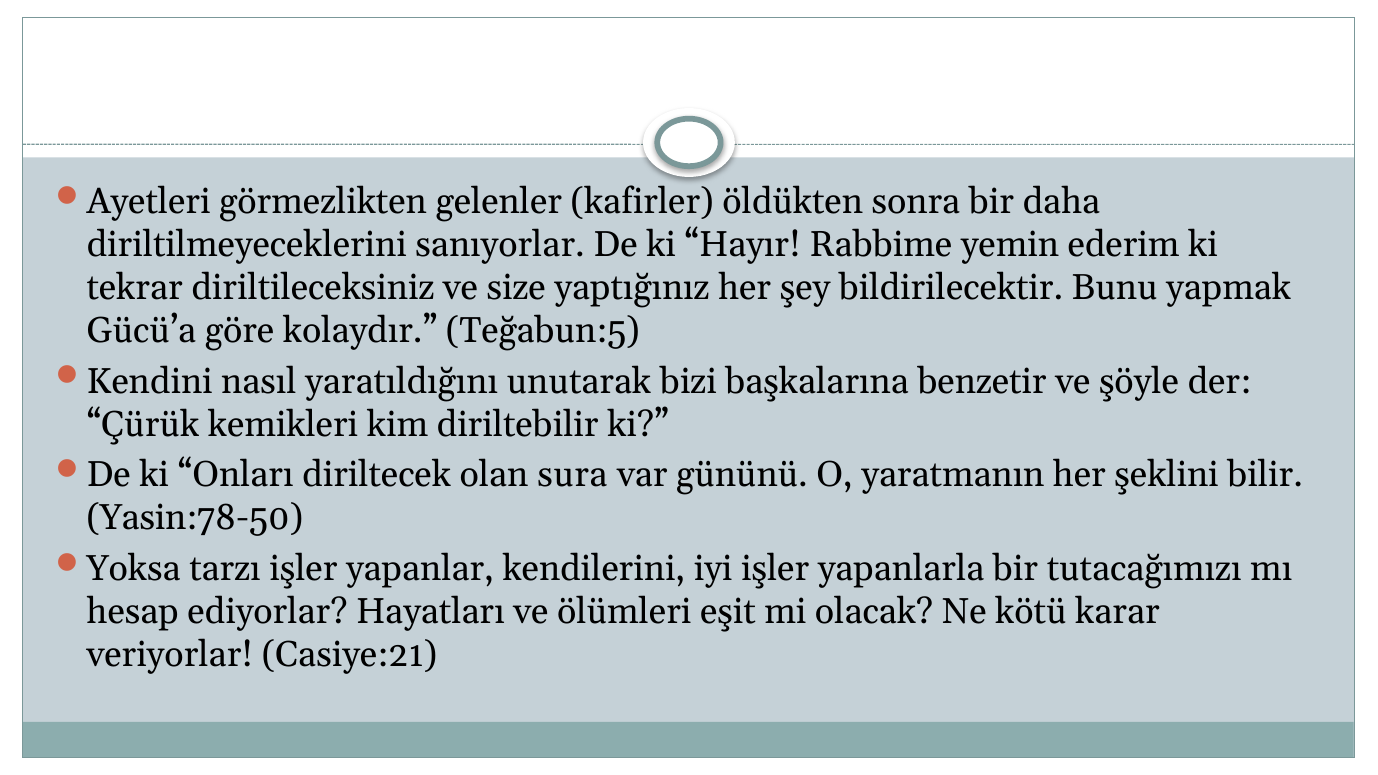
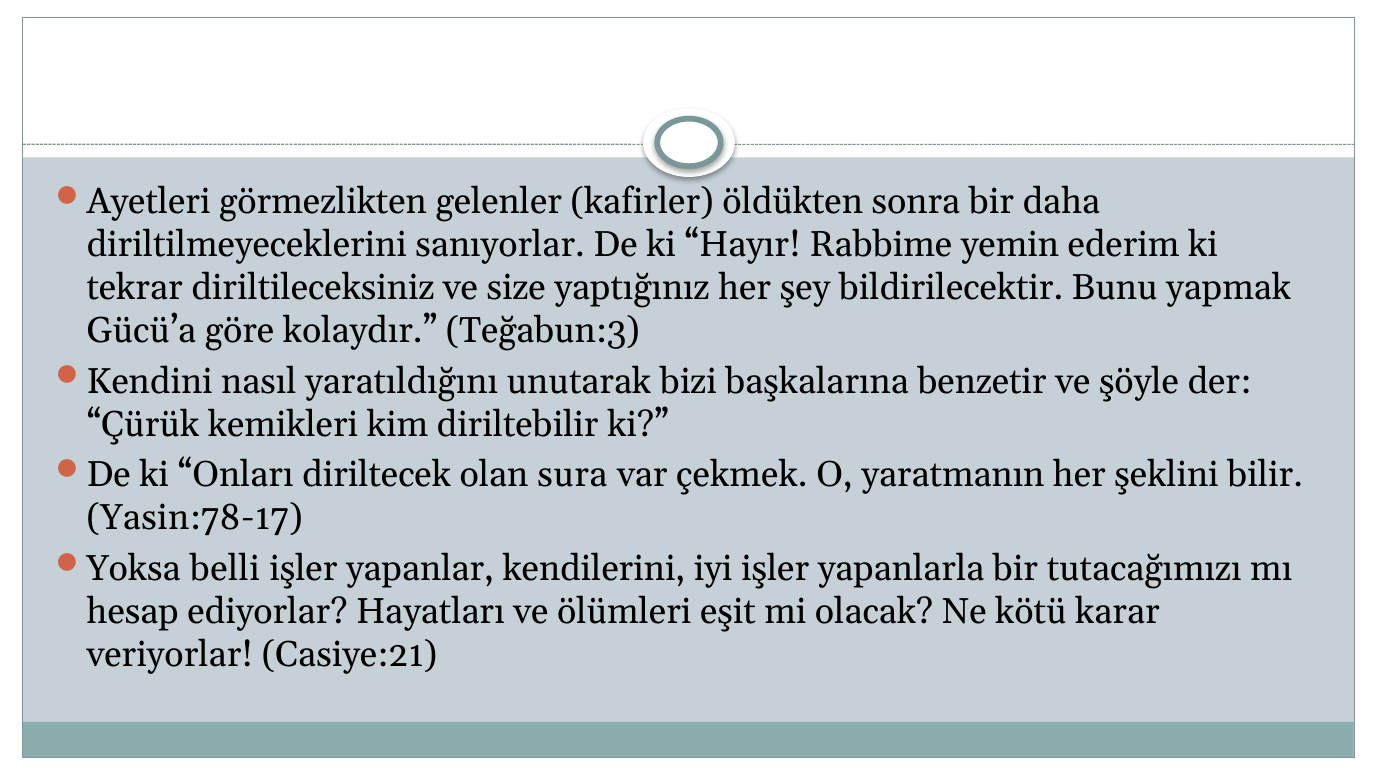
Teğabun:5: Teğabun:5 -> Teğabun:3 (543, 331)
gününü: gününü -> çekmek (742, 475)
Yasin:78-50: Yasin:78-50 -> Yasin:78-17 (195, 518)
tarzı: tarzı -> belli (225, 568)
